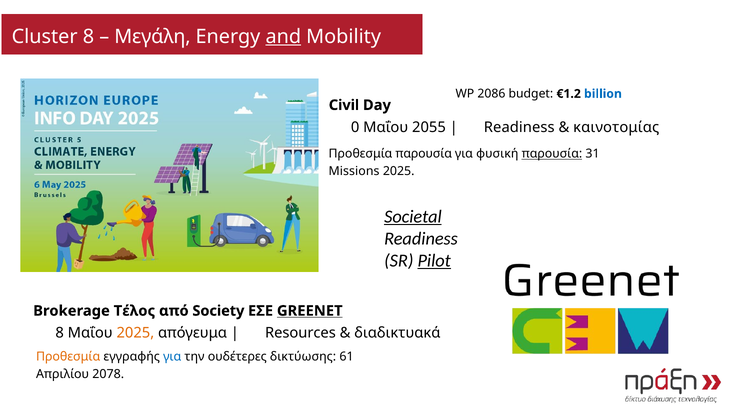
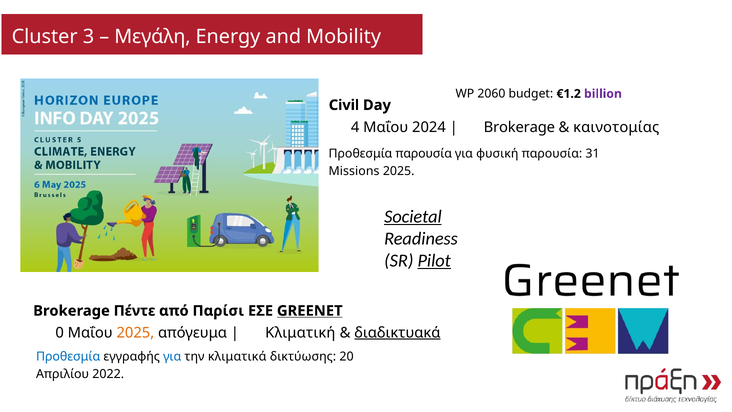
Cluster 8: 8 -> 3 (88, 37)
and underline: present -> none (283, 37)
2086: 2086 -> 2060 (491, 94)
billion colour: blue -> purple (603, 94)
0: 0 -> 4 (355, 128)
2055: 2055 -> 2024 (429, 128)
Readiness: Readiness -> Brokerage (519, 128)
παρουσία underline: present -> none (552, 154)
Τέλος: Τέλος -> Πέντε (134, 311)
Society: Society -> Παρίσι (218, 311)
8: 8 -> 0 (60, 332)
Resources: Resources -> Κλιματική (300, 332)
διαδικτυακά underline: none -> present (397, 332)
Προθεσμία colour: orange -> blue (68, 356)
ουδέτερες: ουδέτερες -> κλιματικά (237, 356)
61: 61 -> 20 (347, 356)
2078: 2078 -> 2022 (108, 374)
